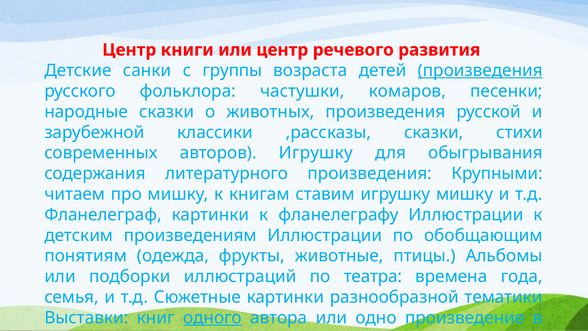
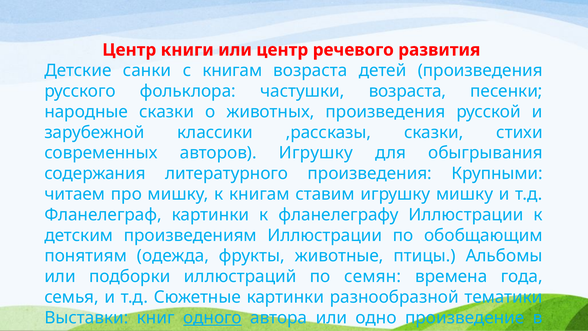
с группы: группы -> книгам (232, 70)
произведения underline: present -> none (480, 70)
частушки комаров: комаров -> возраста (407, 91)
театра: театра -> семян (373, 276)
